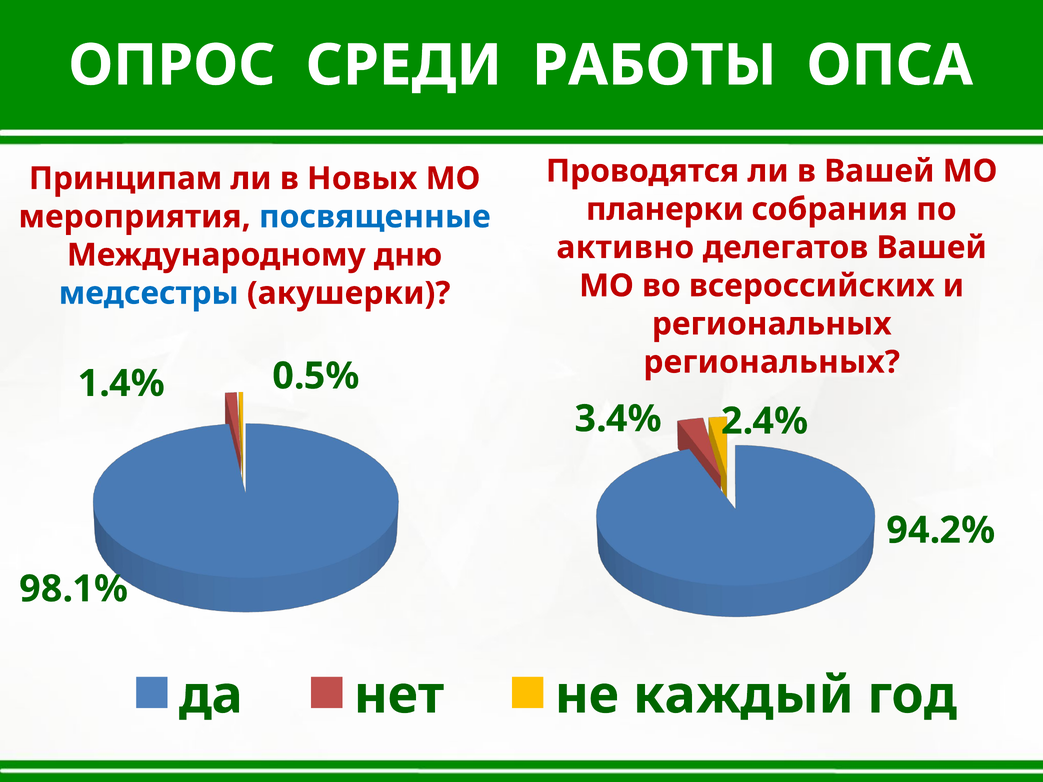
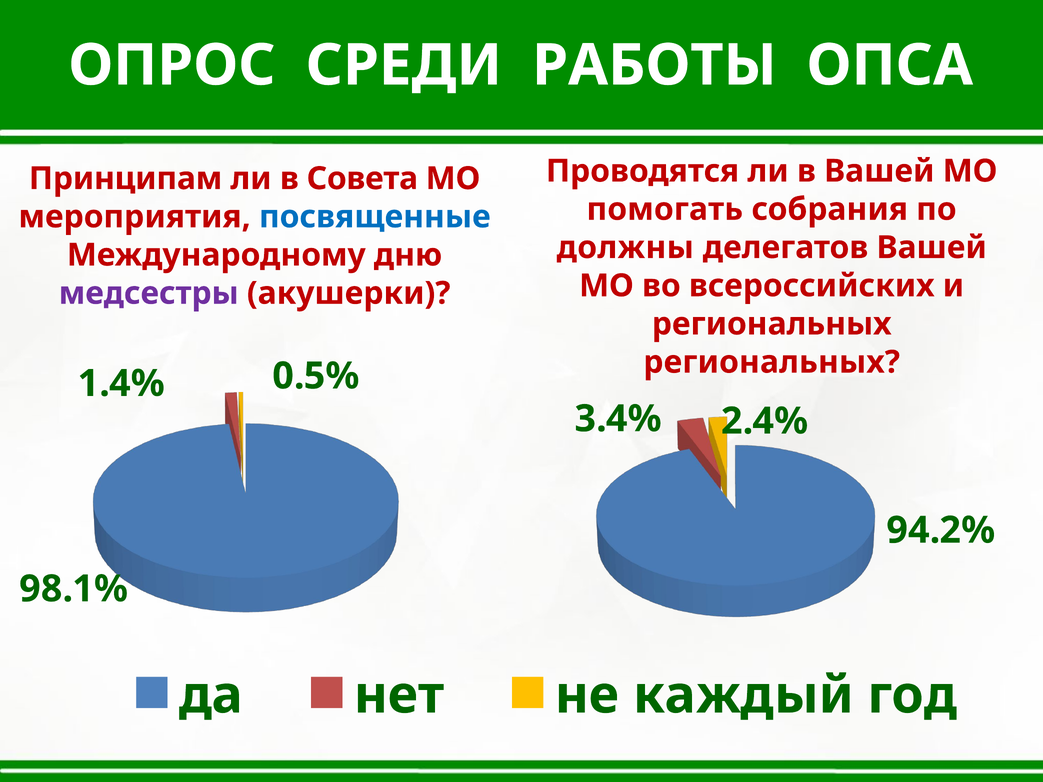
Новых: Новых -> Совета (362, 179)
планерки: планерки -> помогать (665, 209)
активно: активно -> должны (625, 248)
медсестры colour: blue -> purple (149, 293)
